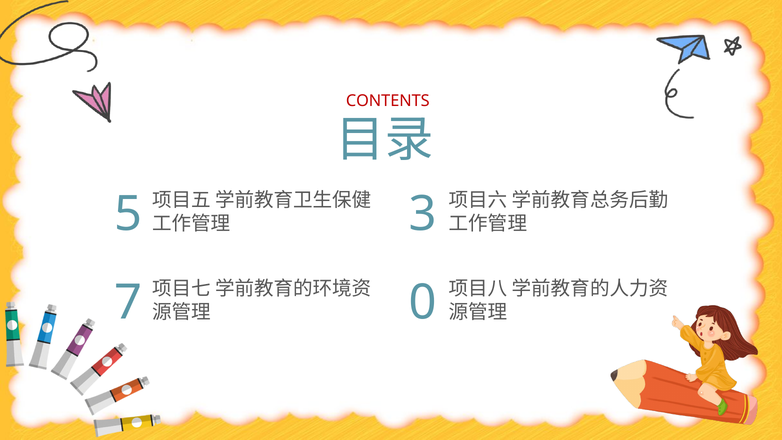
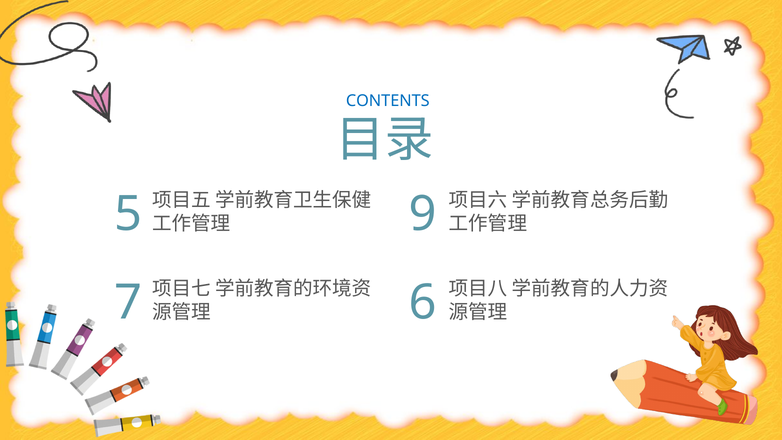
CONTENTS colour: red -> blue (388, 101)
3: 3 -> 9 (423, 214)
0: 0 -> 6 (423, 302)
